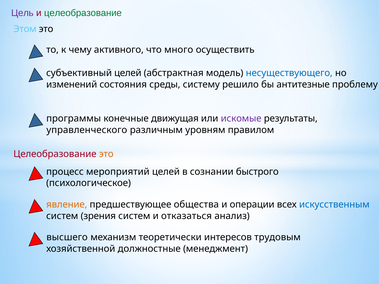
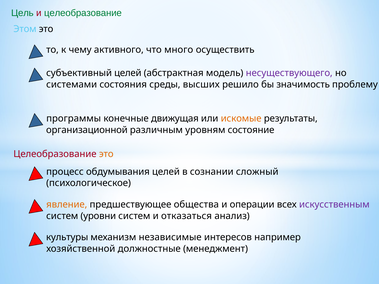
Цель colour: purple -> green (22, 13)
несуществующего colour: blue -> purple (289, 73)
изменений: изменений -> системами (72, 85)
систему: систему -> высших (201, 85)
антитезные: антитезные -> значимость (303, 85)
искомые colour: purple -> orange (241, 119)
управленческого: управленческого -> организационной (87, 130)
правилом: правилом -> состояние (251, 130)
мероприятий: мероприятий -> обдумывания (118, 172)
быстрого: быстрого -> сложный (257, 172)
искусственным colour: blue -> purple (334, 205)
зрения: зрения -> уровни (98, 216)
высшего: высшего -> культуры (67, 238)
теоретически: теоретически -> независимые (170, 238)
трудовым: трудовым -> например (278, 238)
